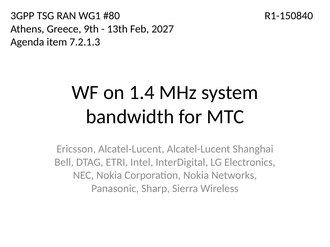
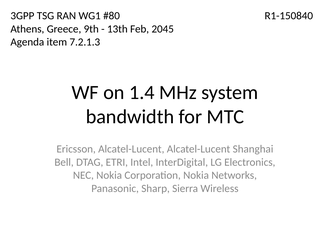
2027: 2027 -> 2045 (163, 29)
